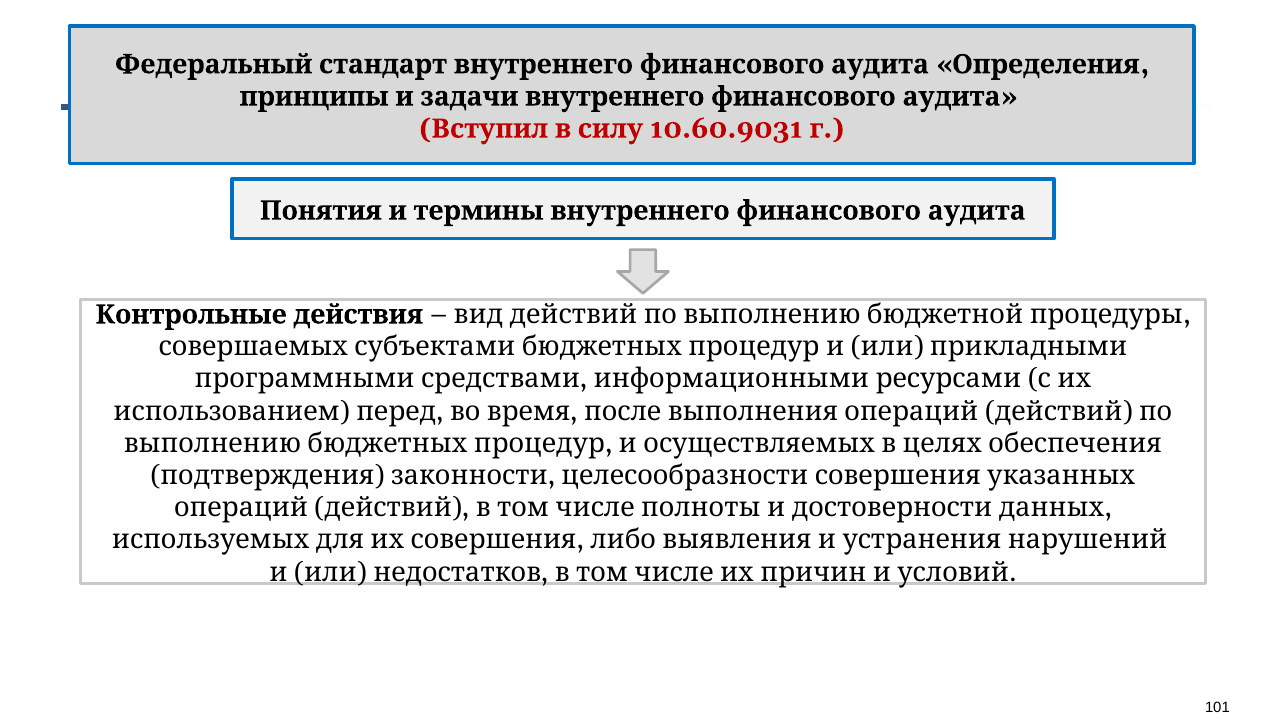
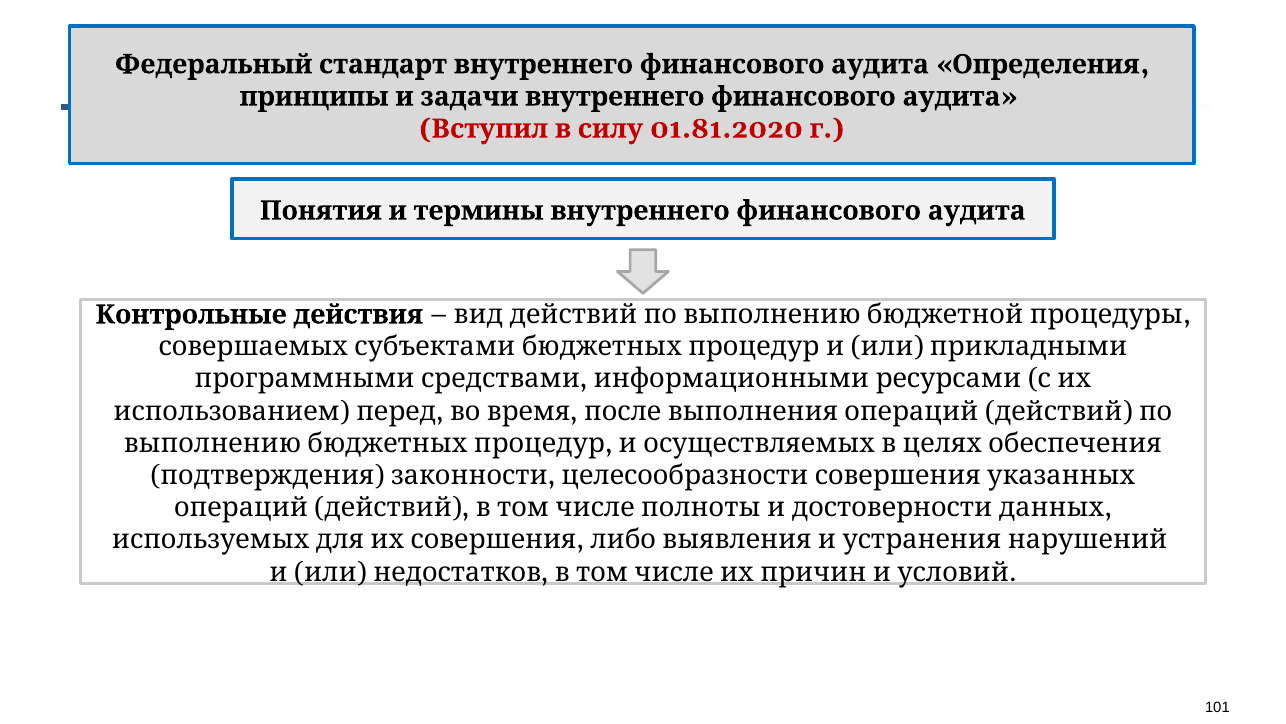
10.60.9031: 10.60.9031 -> 01.81.2020 (726, 129)
